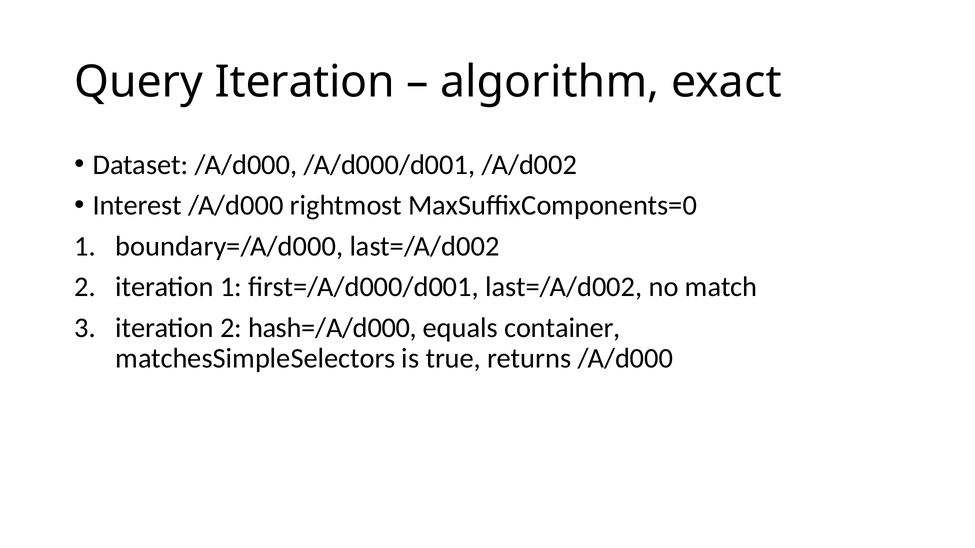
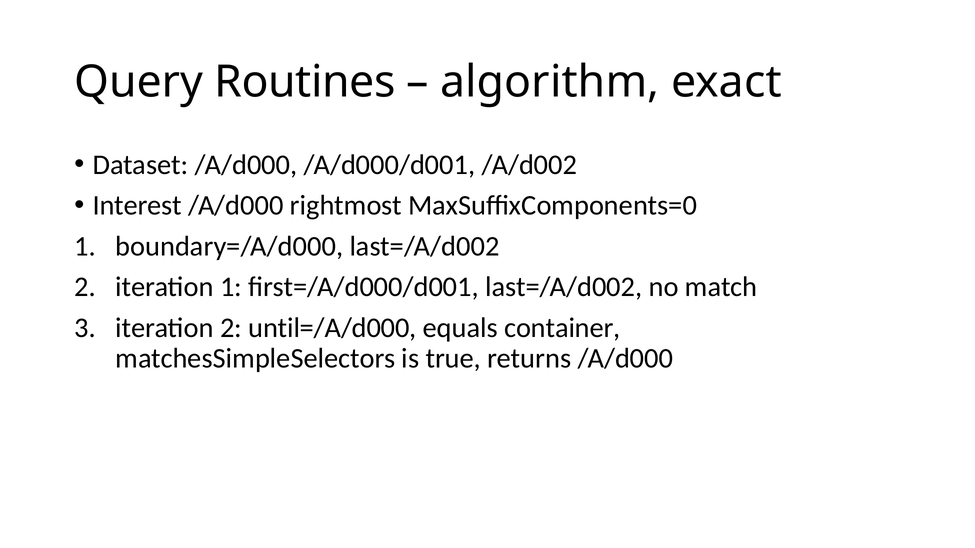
Query Iteration: Iteration -> Routines (305, 82)
hash=/A/d000: hash=/A/d000 -> until=/A/d000 (332, 328)
